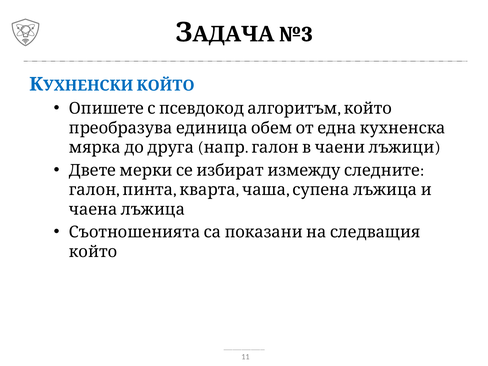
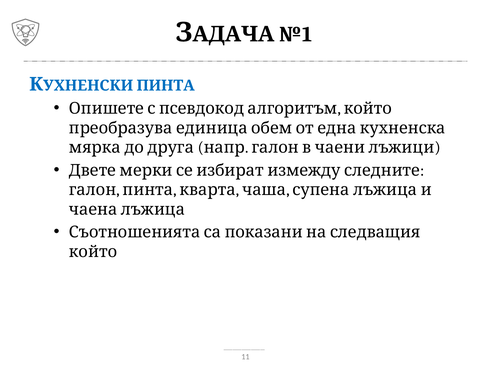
№3: №3 -> №1 (296, 34)
КОЙТО: КОЙТО -> ПИНТА (166, 86)
